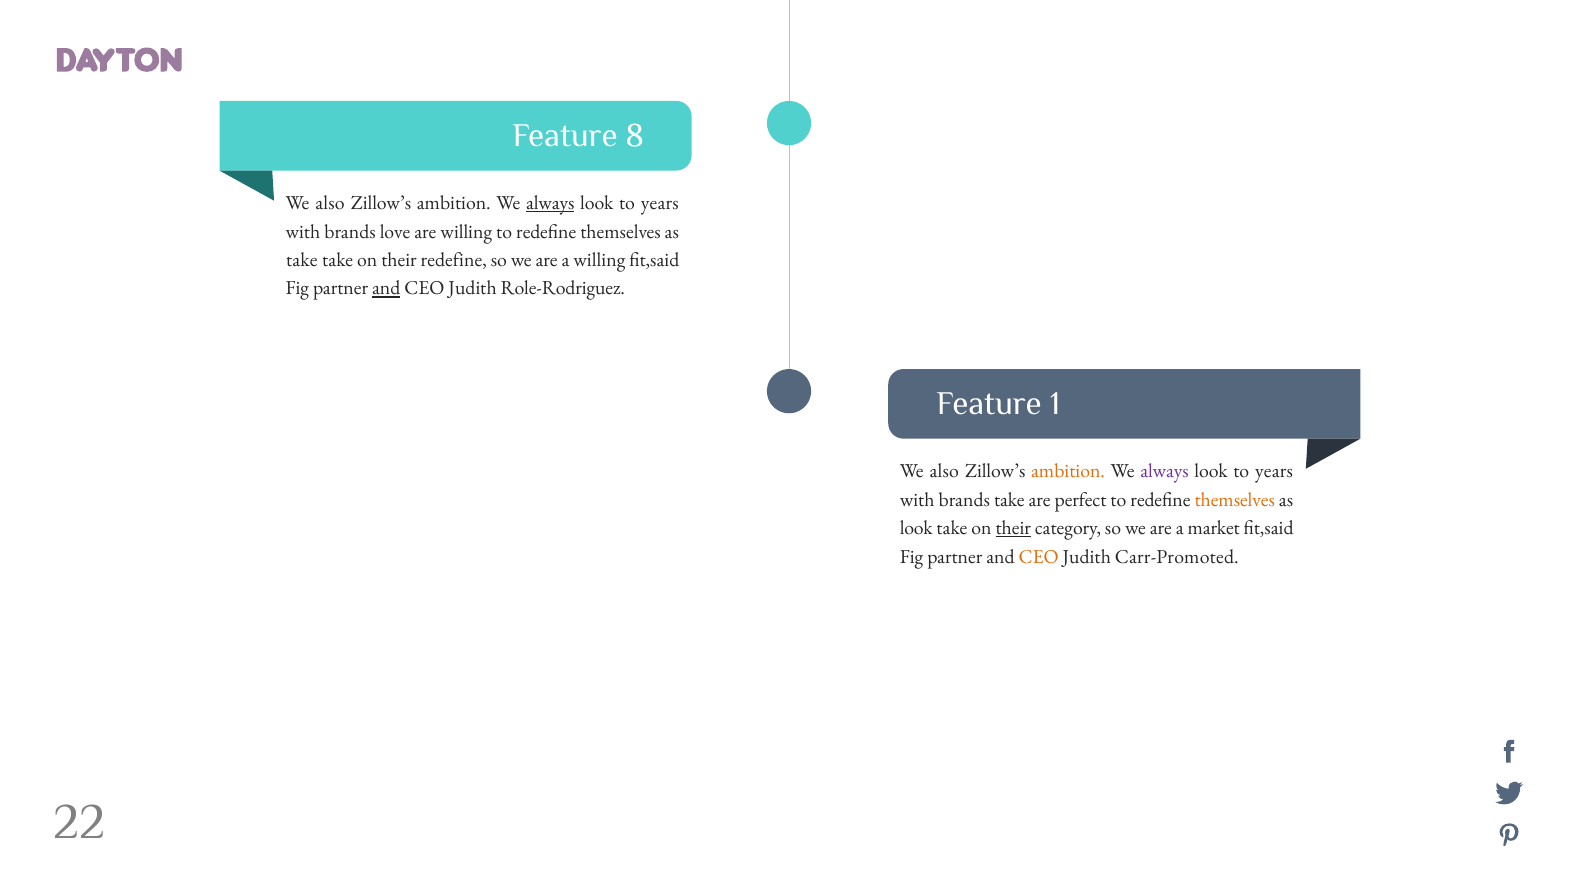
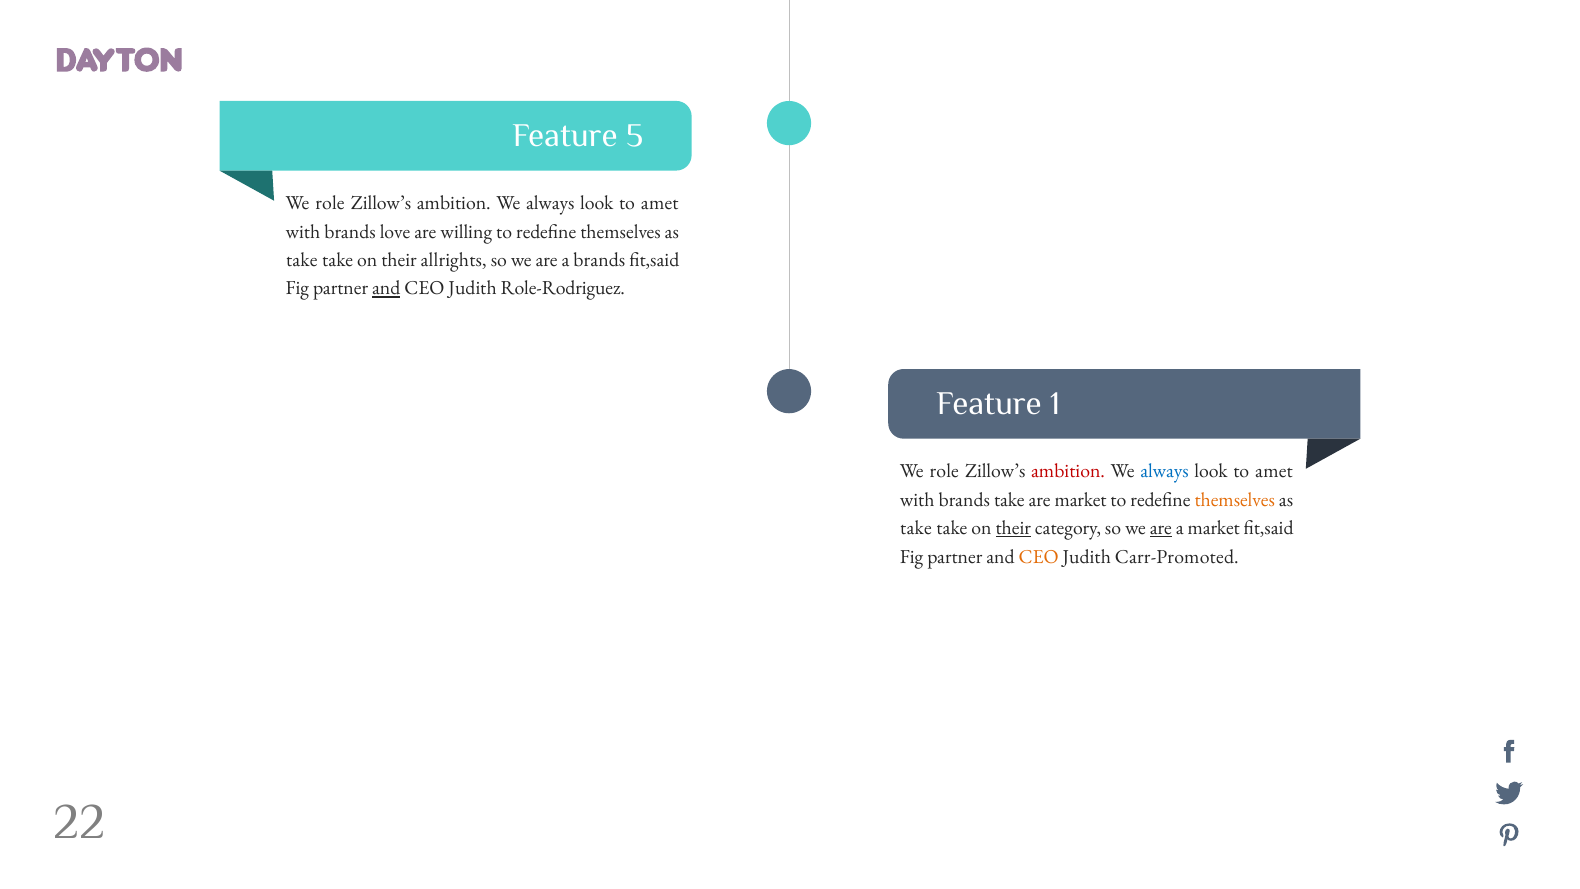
8: 8 -> 5 (635, 136)
also: also -> role (330, 203)
always underline: present -> none (550, 203)
years: years -> amet (660, 203)
their redefine: redefine -> allrights (454, 260)
a willing: willing -> brands (599, 260)
also: also -> role (944, 471)
ambition colour: orange -> red (1068, 471)
always colour: purple -> blue (1165, 471)
years: years -> amet (1274, 471)
are perfect: perfect -> market (1081, 500)
look: look -> take (916, 528)
are underline: none -> present (1161, 528)
